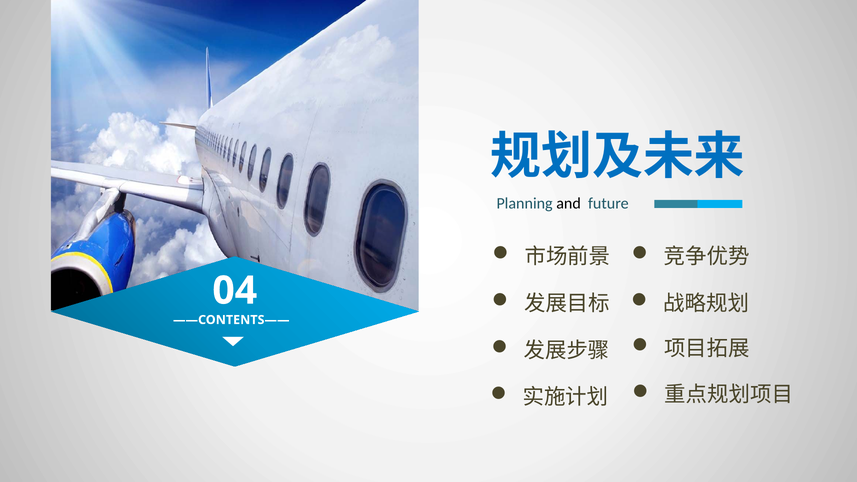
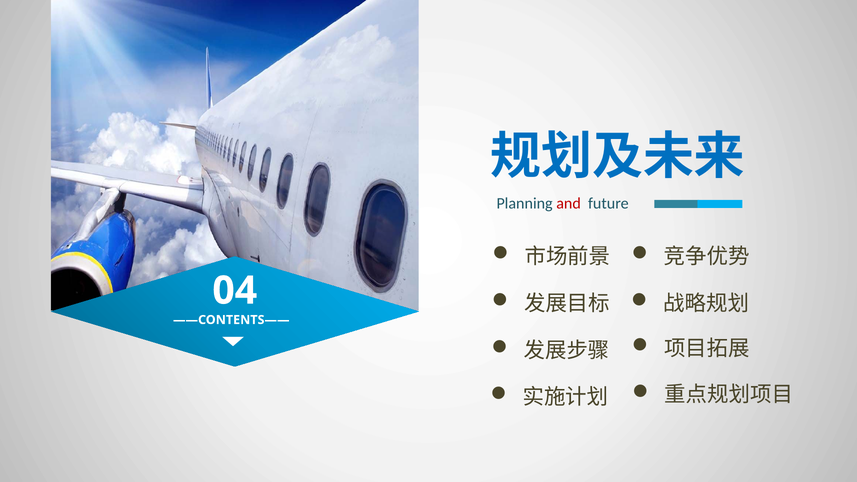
and colour: black -> red (569, 204)
